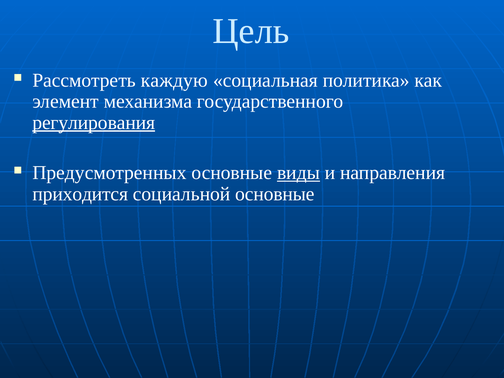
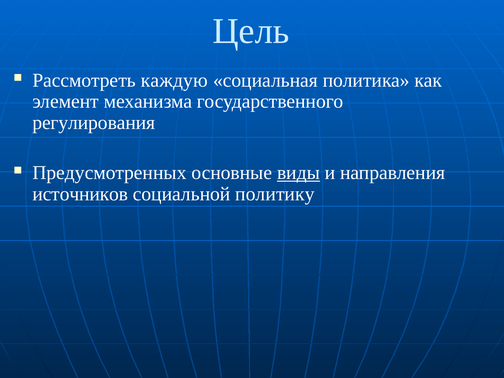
регулирования underline: present -> none (94, 123)
приходится: приходится -> источников (80, 194)
социальной основные: основные -> политику (275, 194)
